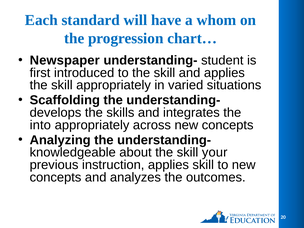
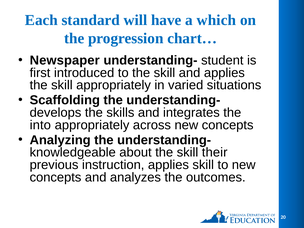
whom: whom -> which (216, 20)
your: your -> their (215, 152)
